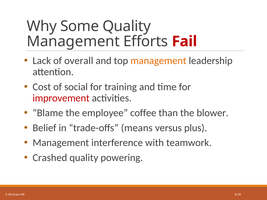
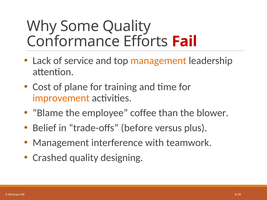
Management: Management -> Conformance (73, 41)
overall: overall -> service (79, 61)
social: social -> plane (76, 87)
improvement colour: red -> orange (61, 98)
means: means -> before (137, 128)
powering: powering -> designing (122, 158)
